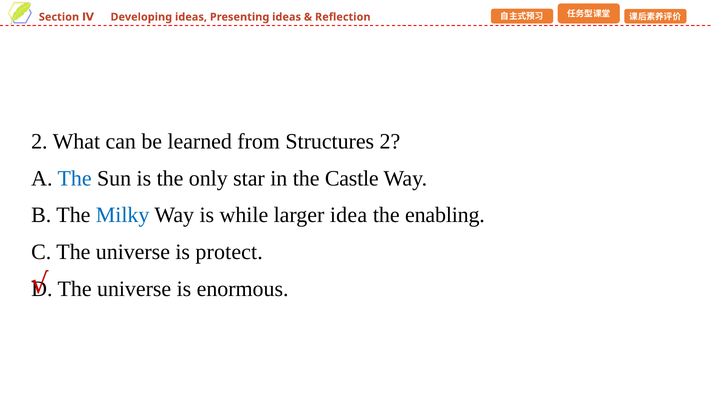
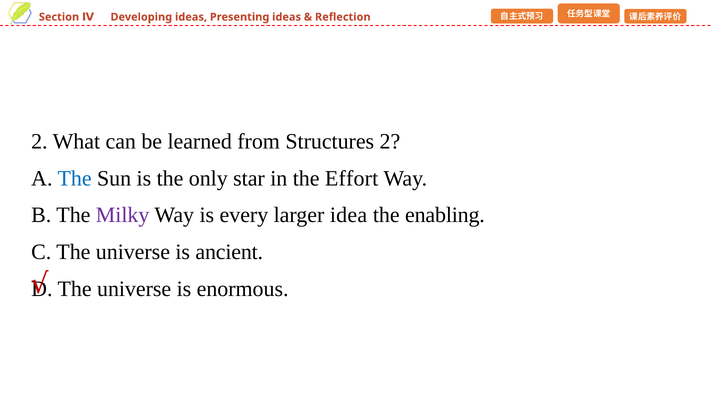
Castle: Castle -> Effort (352, 178)
Milky colour: blue -> purple (123, 215)
while: while -> every (244, 215)
protect: protect -> ancient (229, 252)
